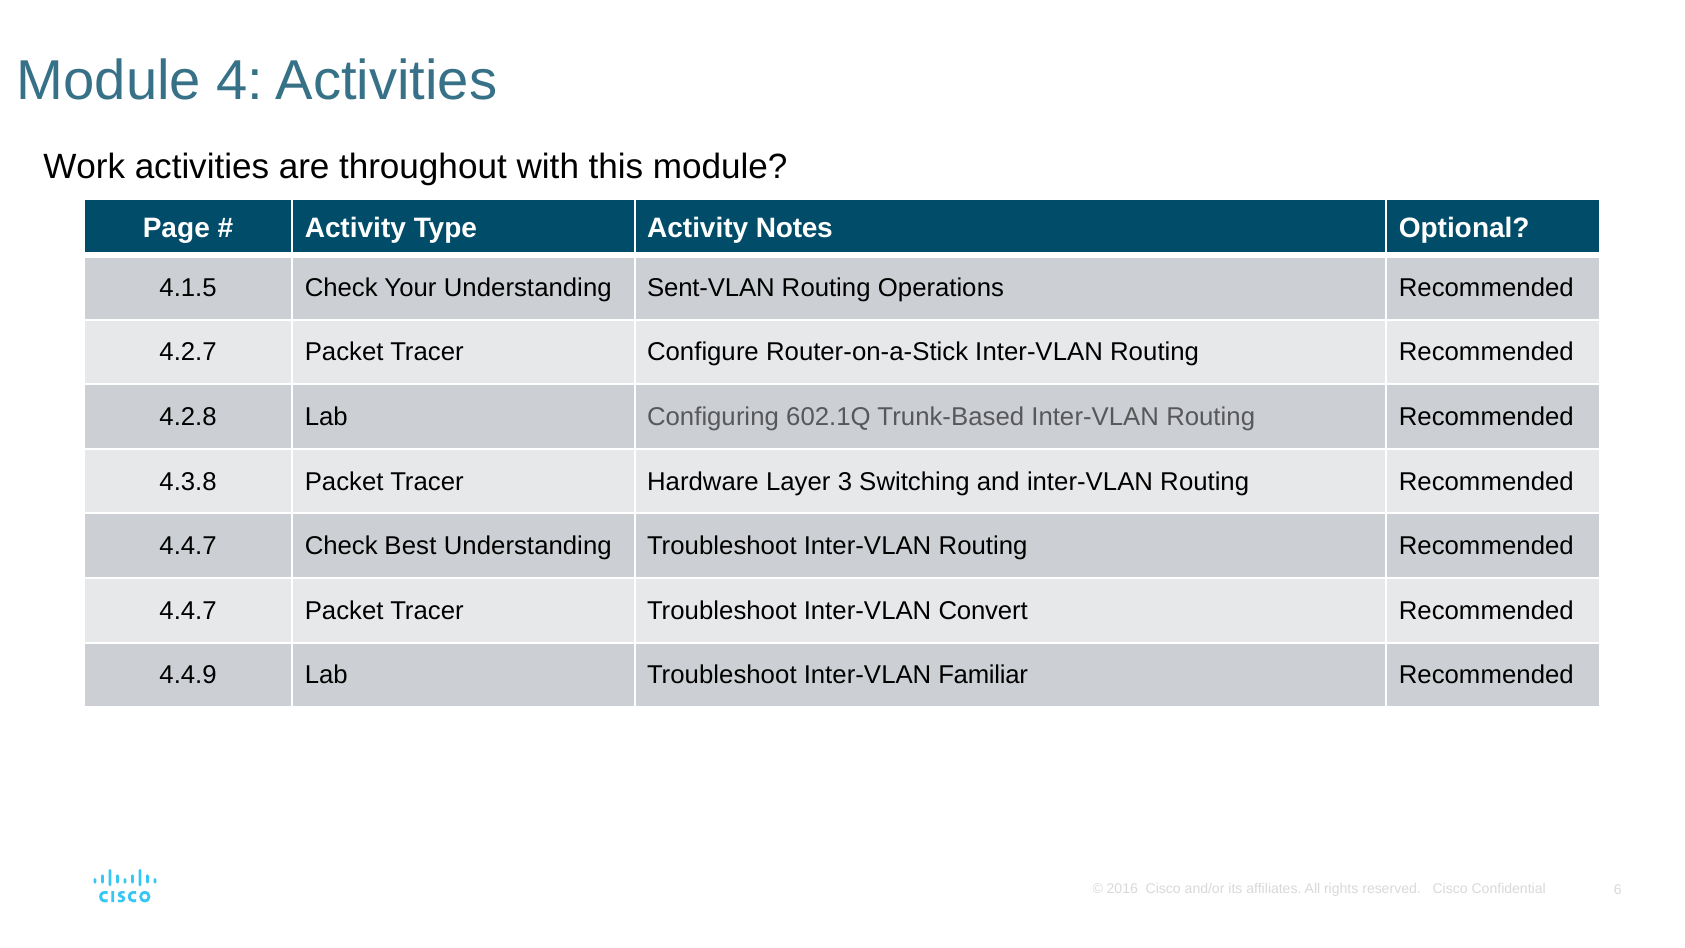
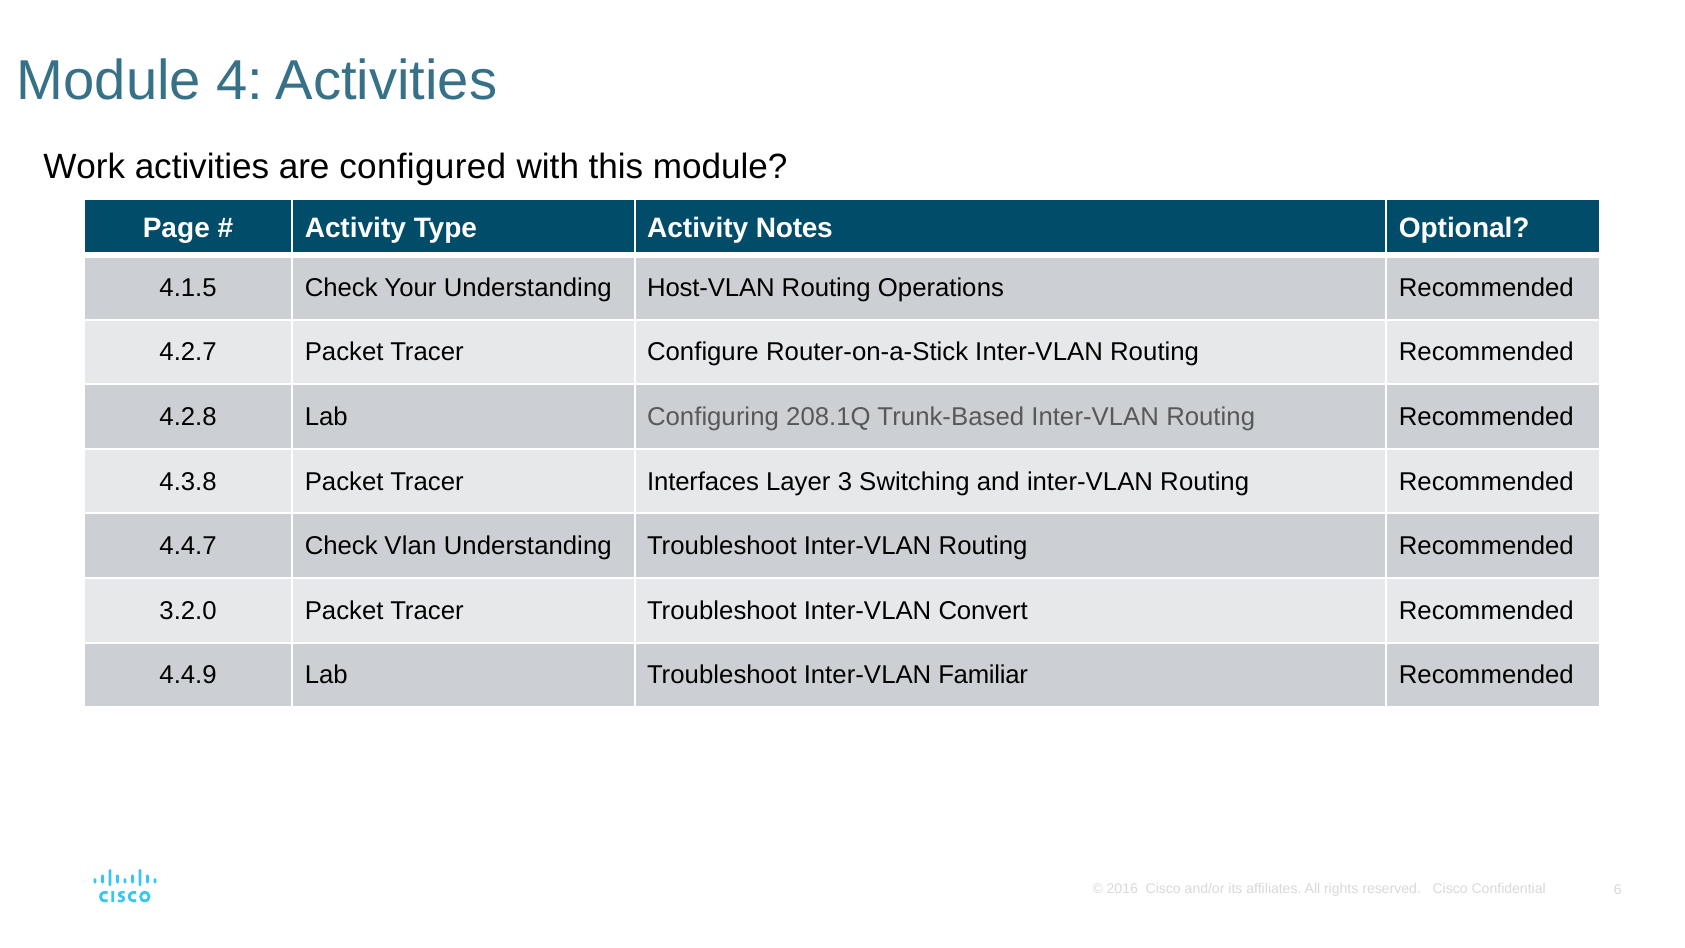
throughout: throughout -> configured (423, 167)
Sent-VLAN: Sent-VLAN -> Host-VLAN (711, 288)
602.1Q: 602.1Q -> 208.1Q (828, 417)
Hardware: Hardware -> Interfaces (703, 482)
Best: Best -> Vlan (410, 546)
4.4.7: 4.4.7 -> 3.2.0 (188, 611)
